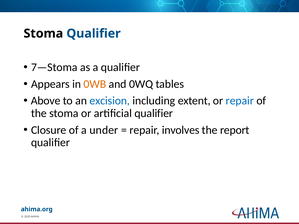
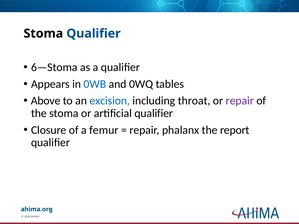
7—Stoma: 7—Stoma -> 6—Stoma (54, 67)
0WB colour: orange -> blue (95, 84)
extent: extent -> throat (194, 101)
repair colour: blue -> purple (240, 101)
under: under -> femur (104, 130)
involves: involves -> phalanx (181, 130)
